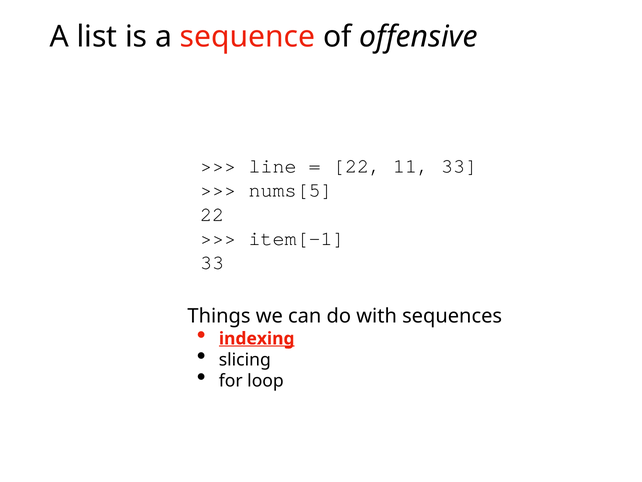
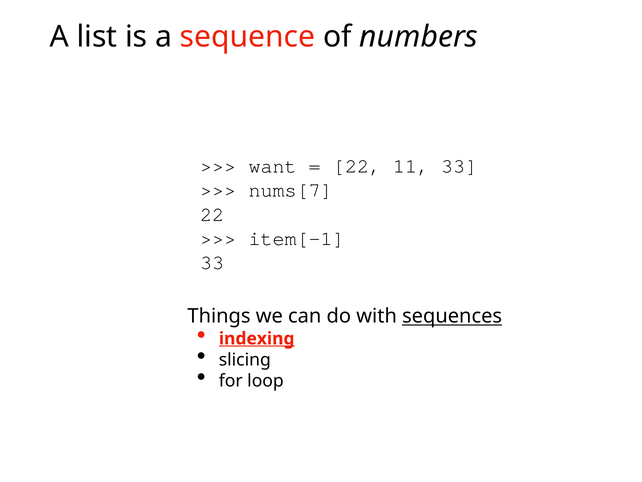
offensive: offensive -> numbers (419, 37)
line: line -> want (273, 166)
nums[5: nums[5 -> nums[7 (291, 190)
sequences underline: none -> present (452, 316)
